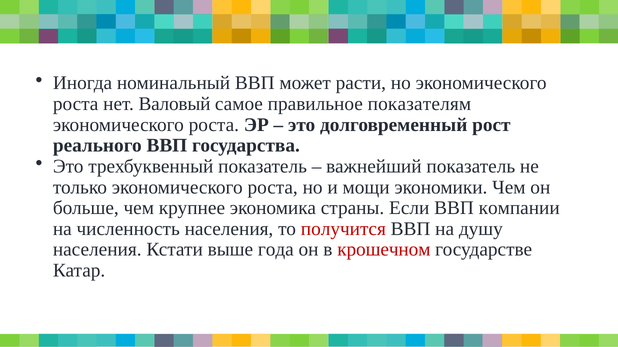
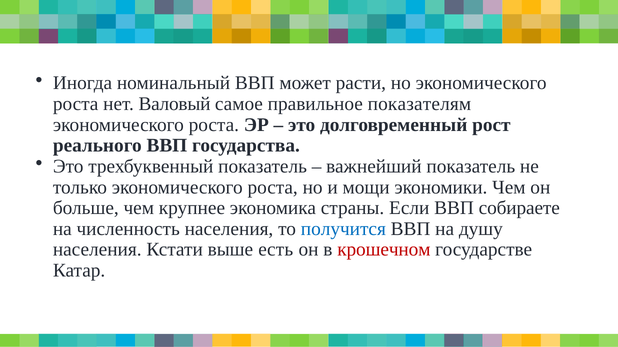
компании: компании -> собираете (519, 208)
получится colour: red -> blue (343, 229)
года: года -> есть (276, 250)
